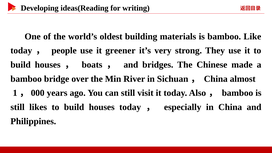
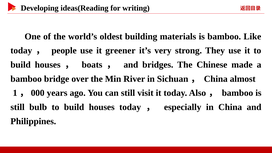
likes: likes -> bulb (38, 107)
